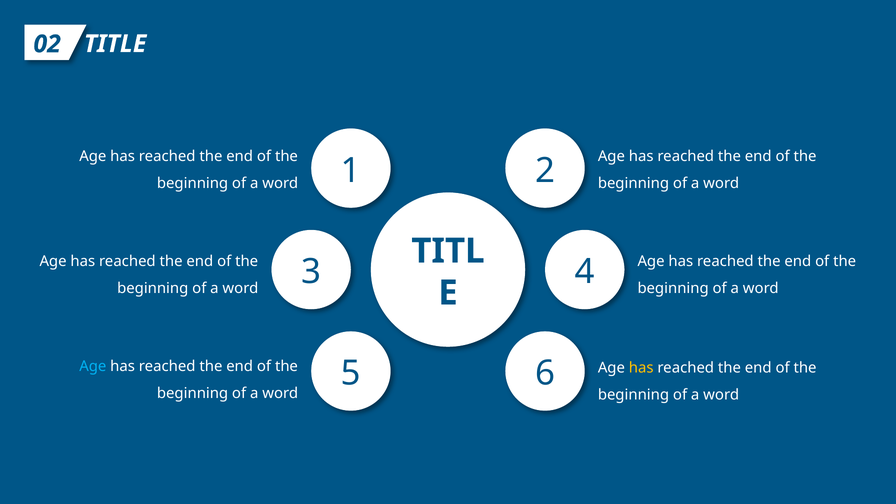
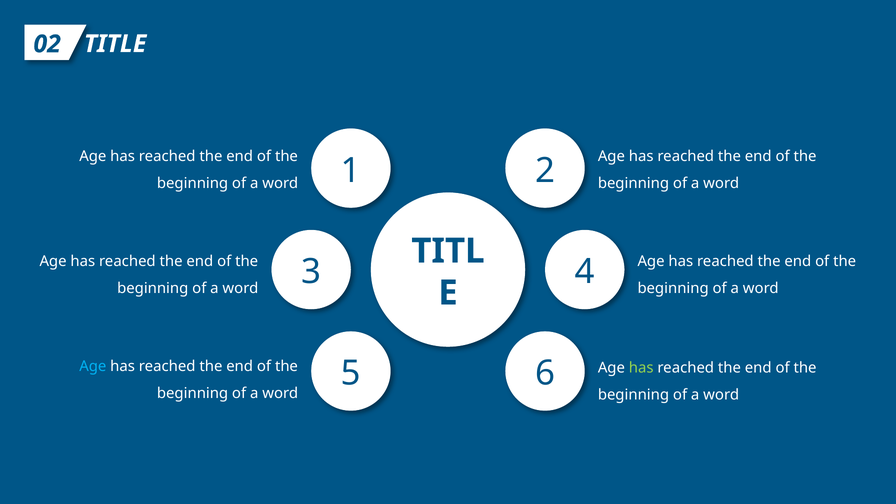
has colour: yellow -> light green (641, 368)
